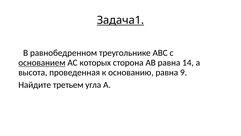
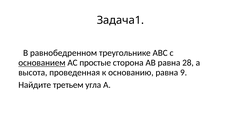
Задача1 underline: present -> none (120, 20)
которых: которых -> простые (95, 63)
14: 14 -> 28 (188, 63)
